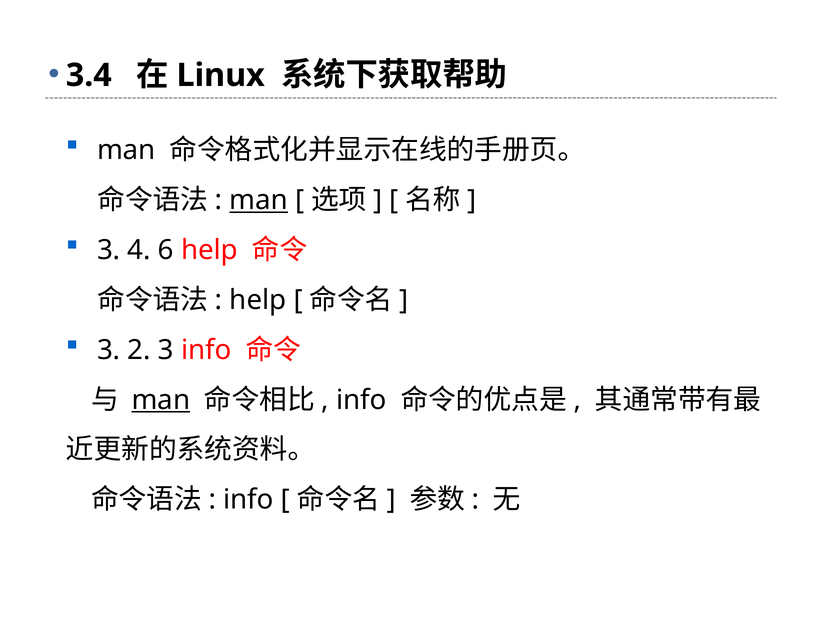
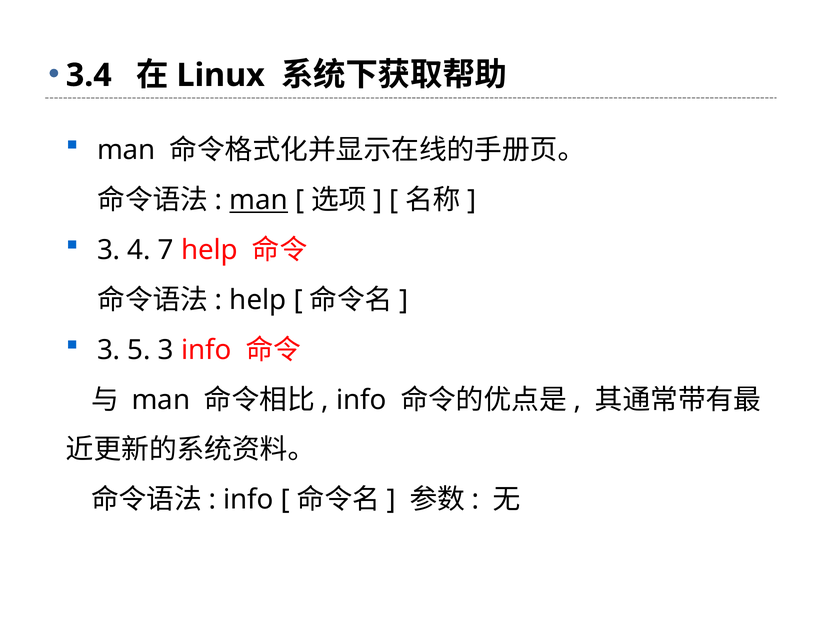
6: 6 -> 7 (166, 250)
2: 2 -> 5 (139, 350)
man underline: present -> none (161, 400)
